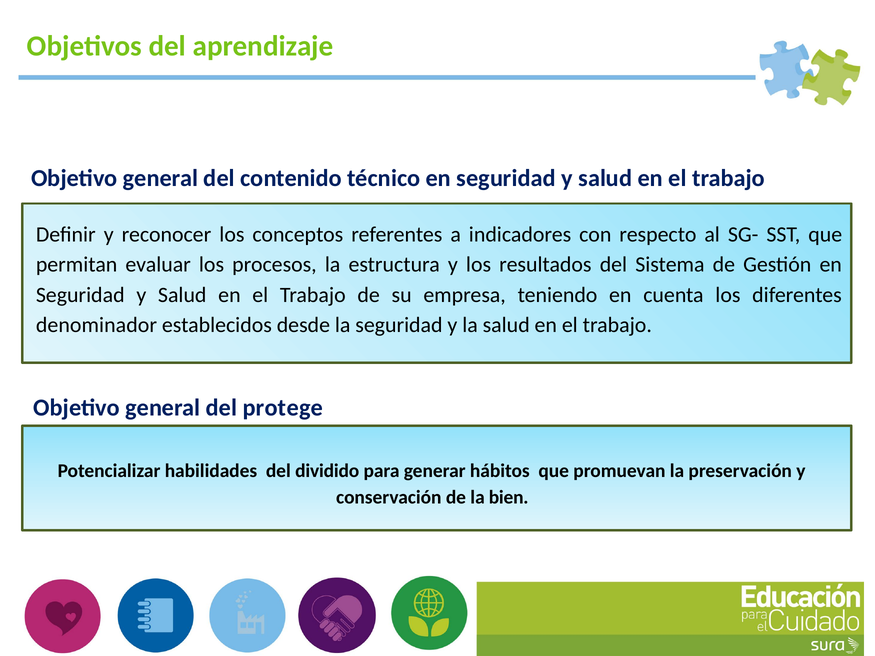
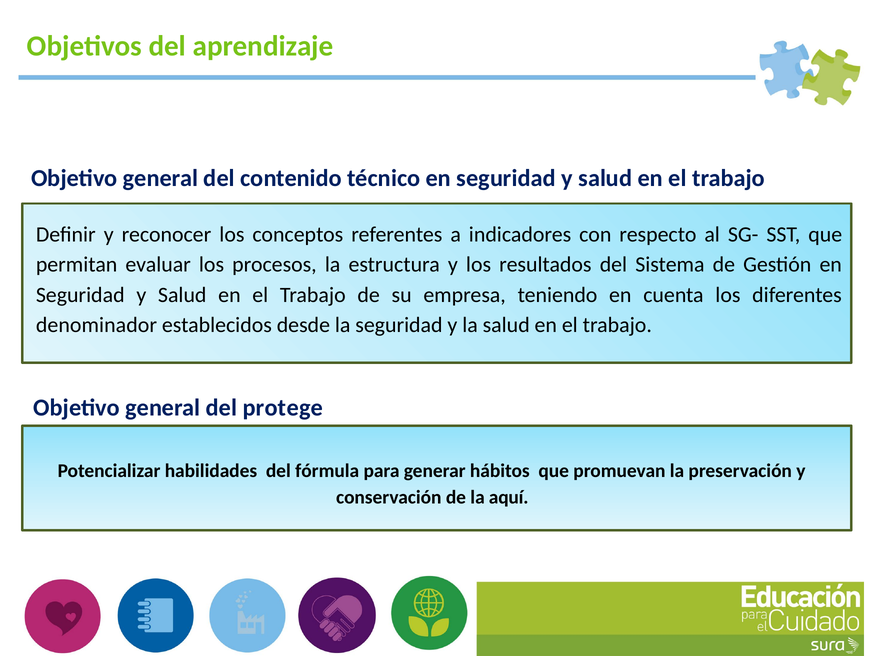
dividido: dividido -> fórmula (327, 471)
bien: bien -> aquí (509, 498)
